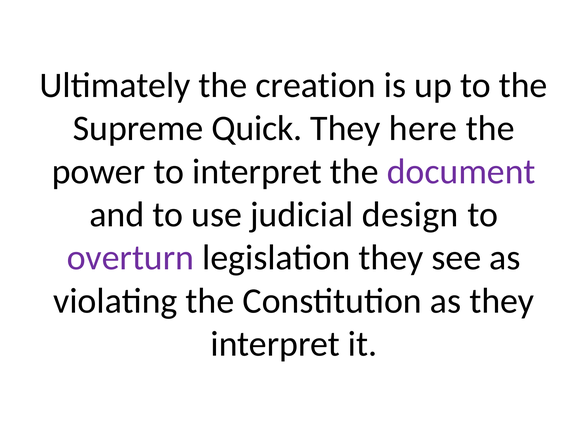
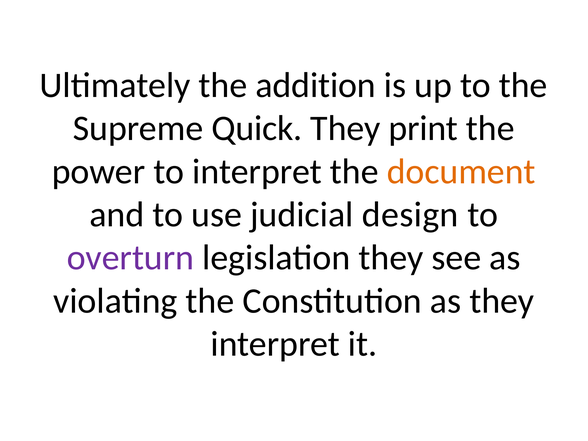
creation: creation -> addition (316, 85)
here: here -> print (423, 128)
document colour: purple -> orange (461, 172)
